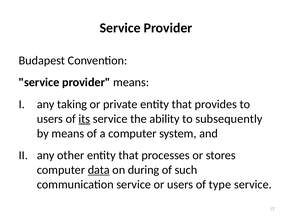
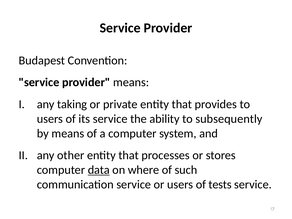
its underline: present -> none (84, 119)
during: during -> where (144, 170)
type: type -> tests (220, 184)
